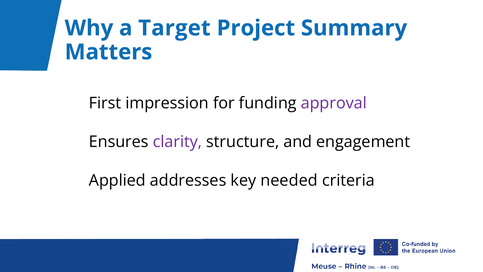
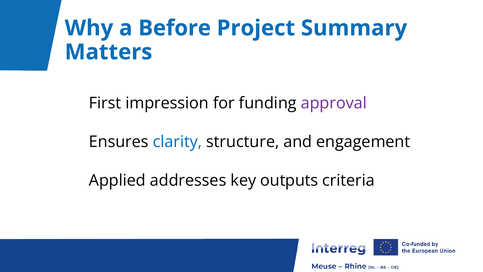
Target: Target -> Before (175, 28)
clarity colour: purple -> blue (177, 142)
needed: needed -> outputs (289, 180)
